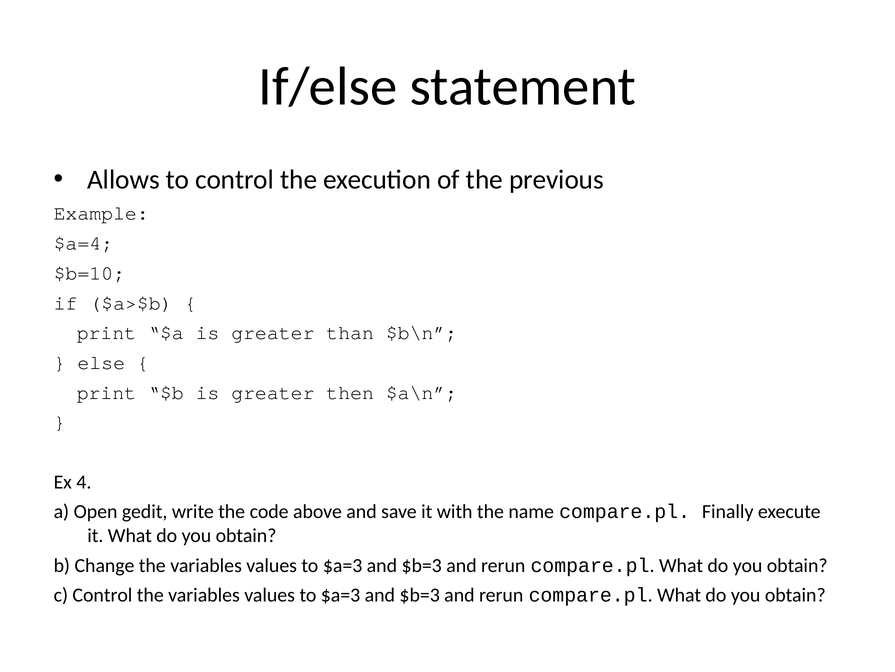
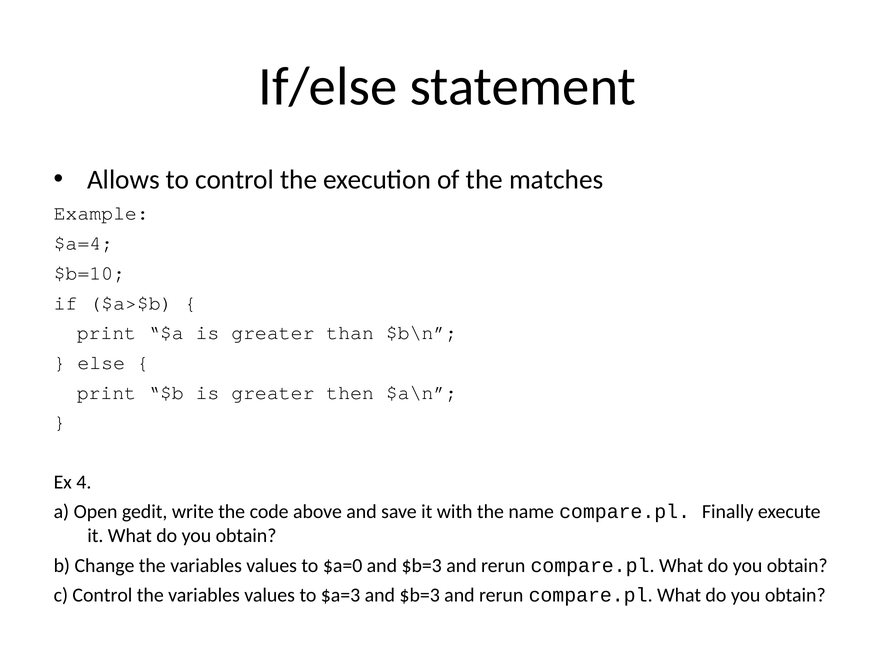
previous: previous -> matches (556, 179)
$a=3: $a=3 -> $a=0 (343, 565)
